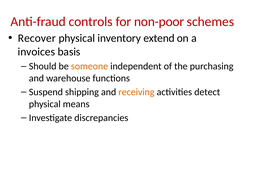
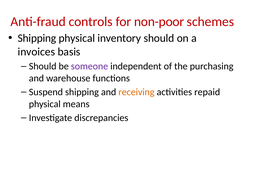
Recover: Recover -> Shipping (37, 38)
inventory extend: extend -> should (159, 38)
someone colour: orange -> purple (90, 66)
detect: detect -> repaid (207, 92)
